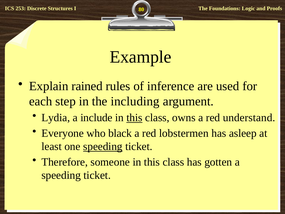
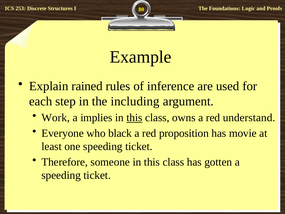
Lydia: Lydia -> Work (56, 118)
include: include -> implies (96, 118)
lobstermen: lobstermen -> proposition (184, 133)
asleep: asleep -> movie (243, 133)
speeding underline: present -> none (103, 146)
